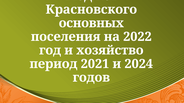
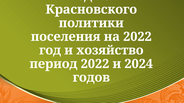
основных: основных -> политики (91, 23)
период 2021: 2021 -> 2022 (95, 64)
